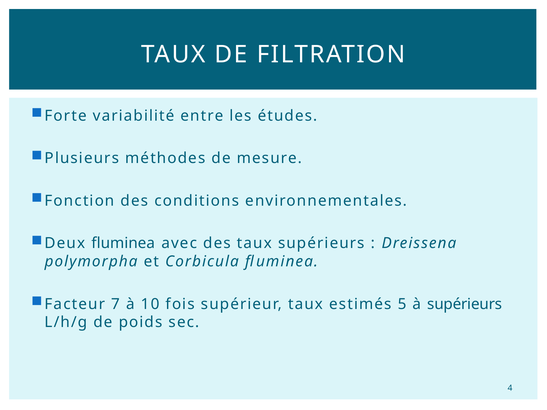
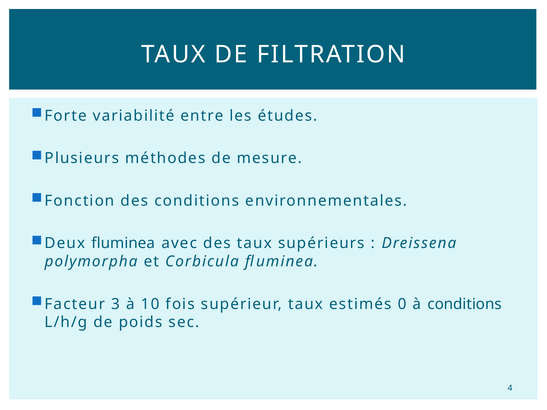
7: 7 -> 3 (116, 304)
5: 5 -> 0 (402, 304)
à supérieurs: supérieurs -> conditions (465, 304)
